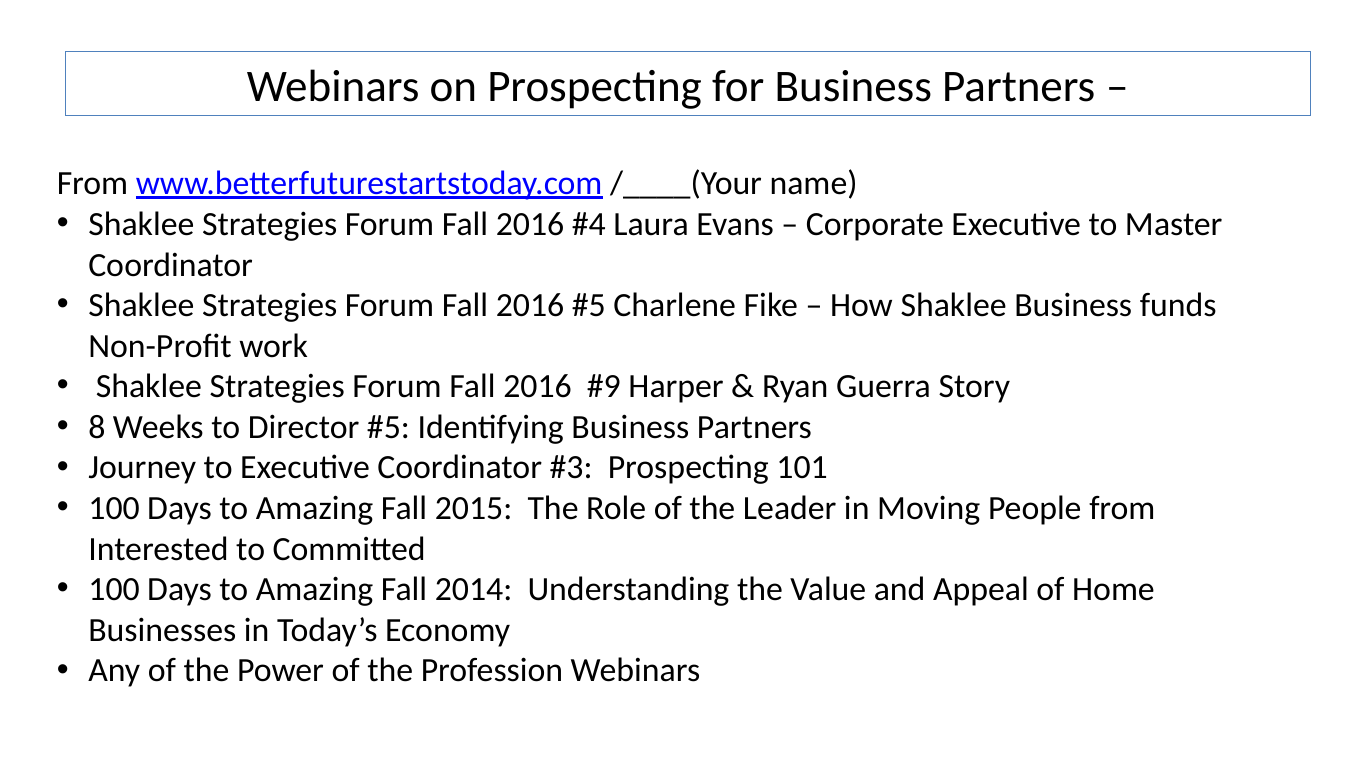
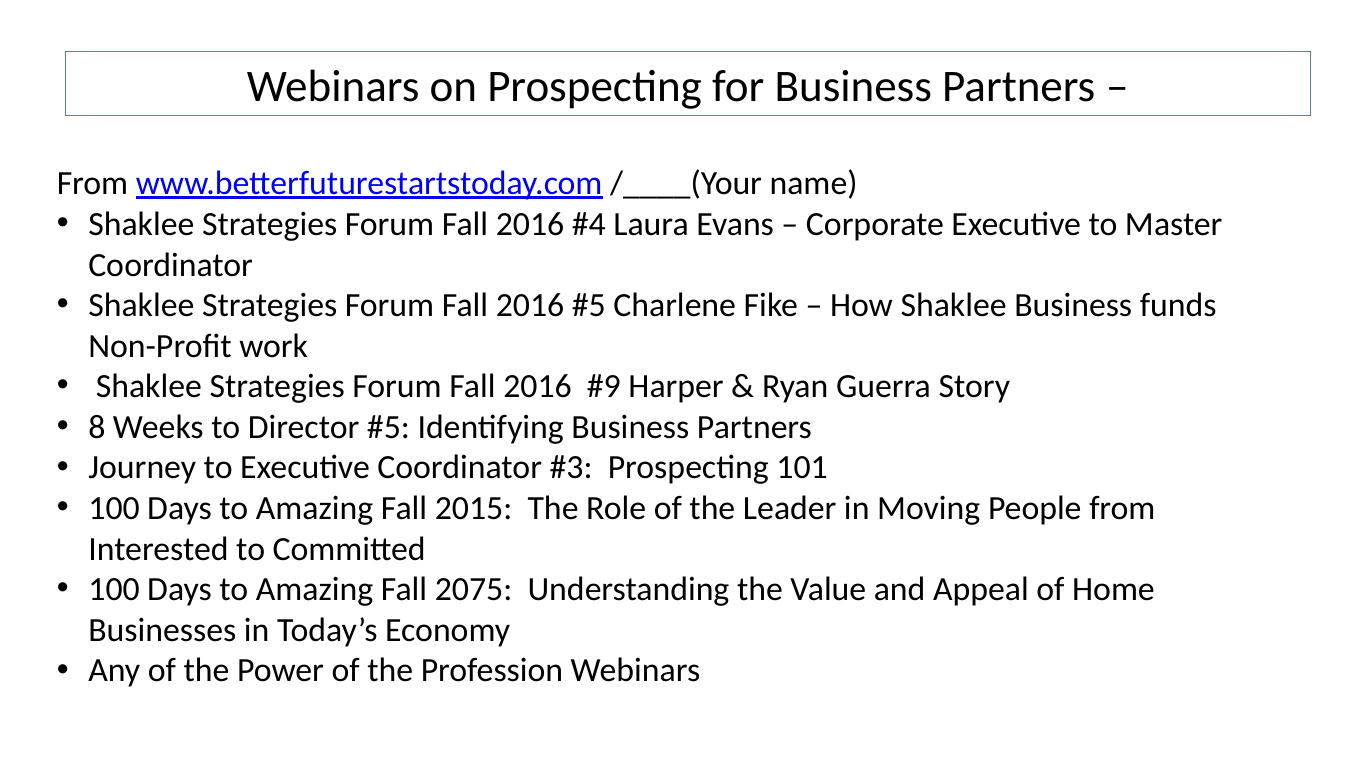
2014: 2014 -> 2075 (474, 589)
